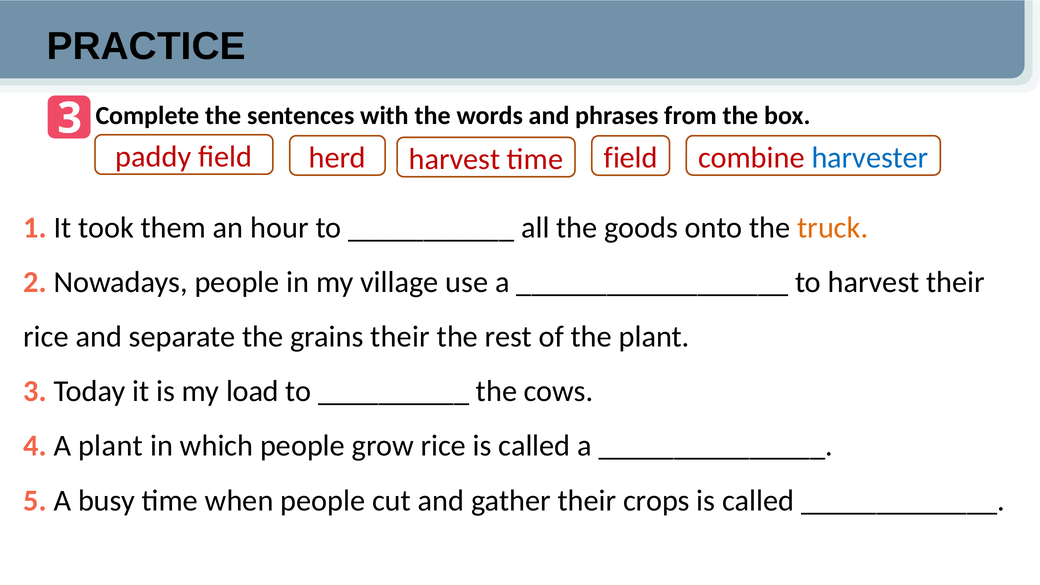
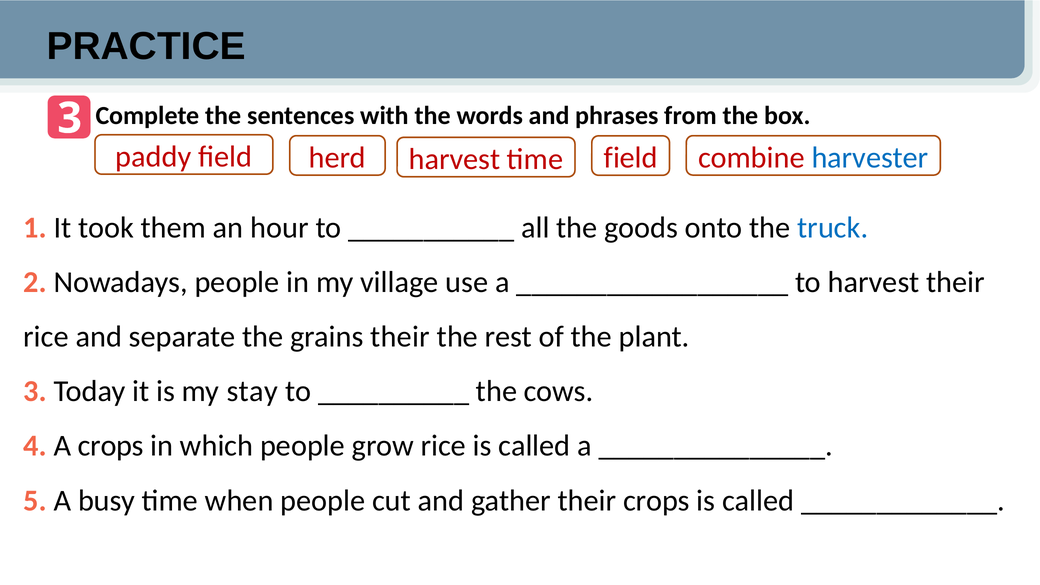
truck colour: orange -> blue (833, 228)
load: load -> stay (252, 391)
A plant: plant -> crops (111, 446)
